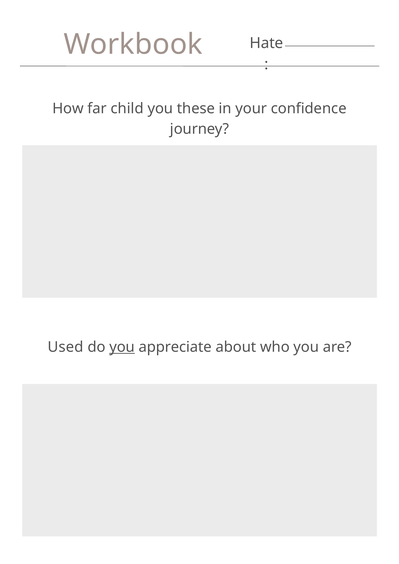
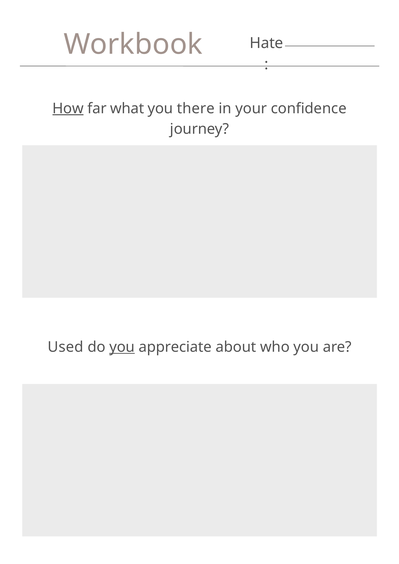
How underline: none -> present (68, 109)
child: child -> what (127, 109)
these: these -> there (196, 109)
